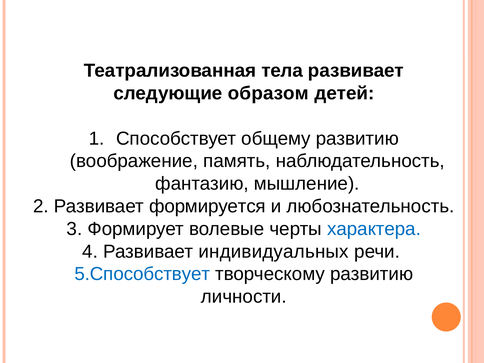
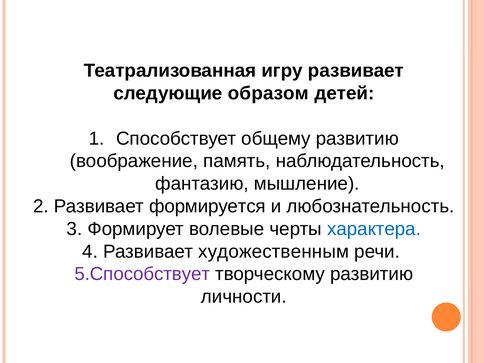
тела: тела -> игру (282, 71)
индивидуальных: индивидуальных -> художественным (274, 251)
5.Способствует colour: blue -> purple (142, 274)
